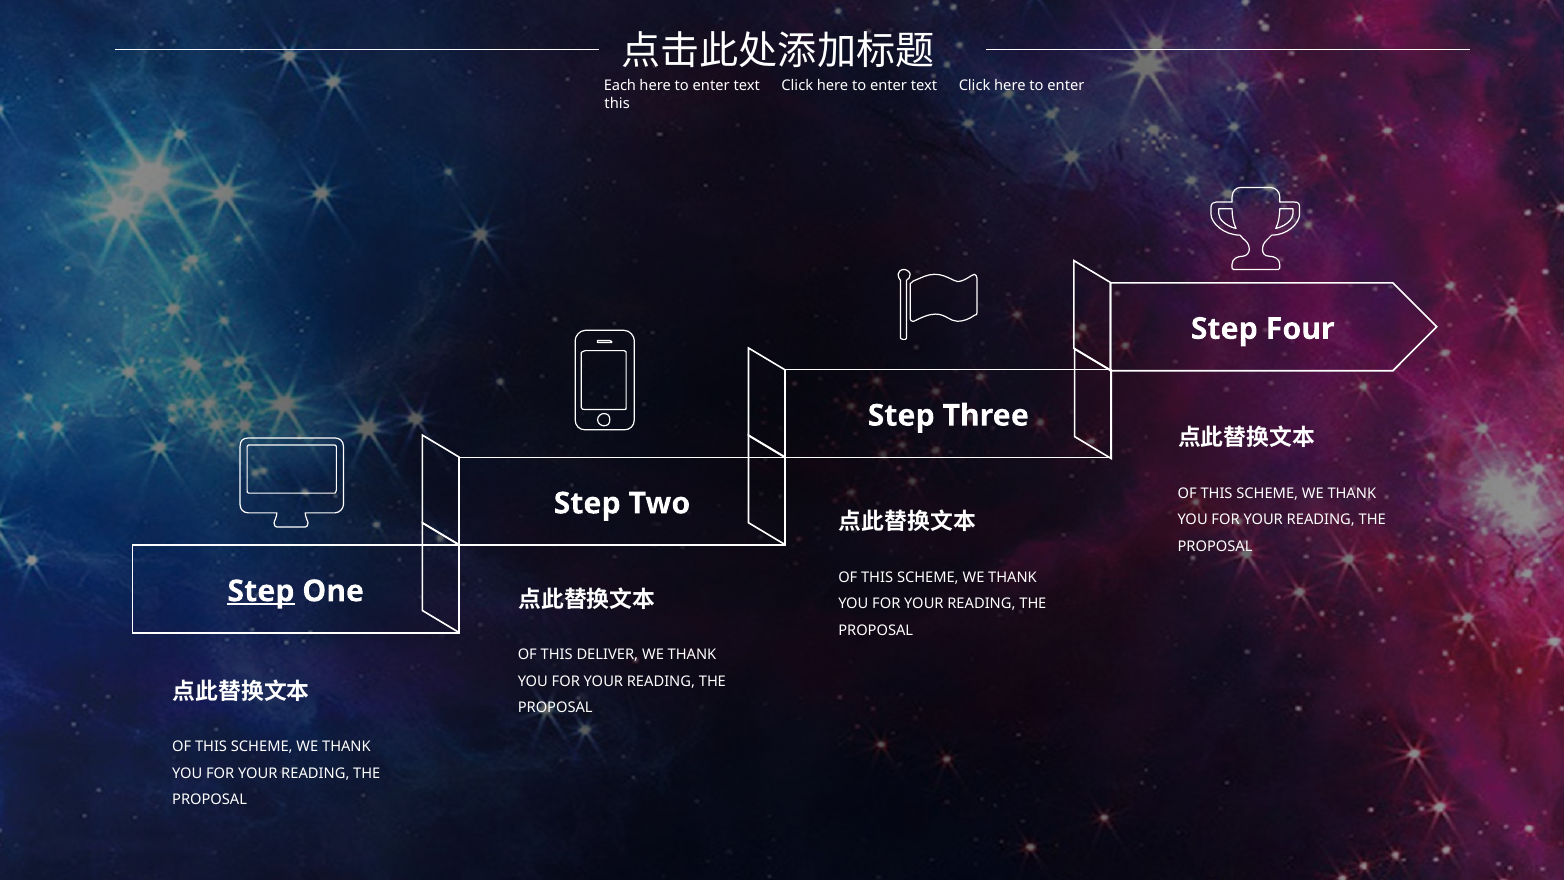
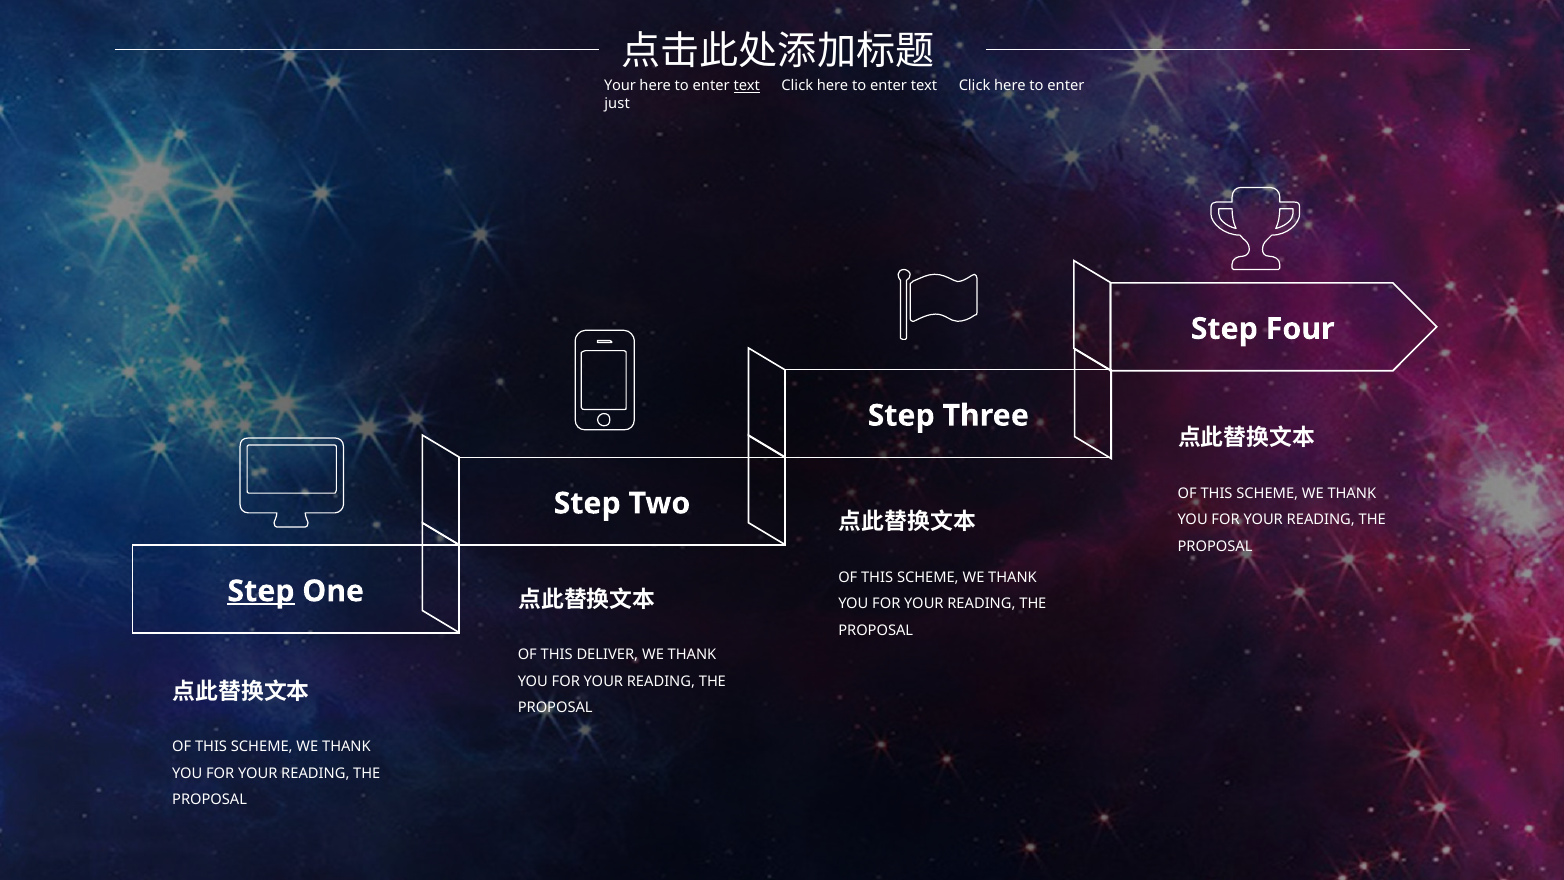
Each: Each -> Your (620, 86)
text underline: none -> present (747, 86)
this: this -> just (617, 104)
